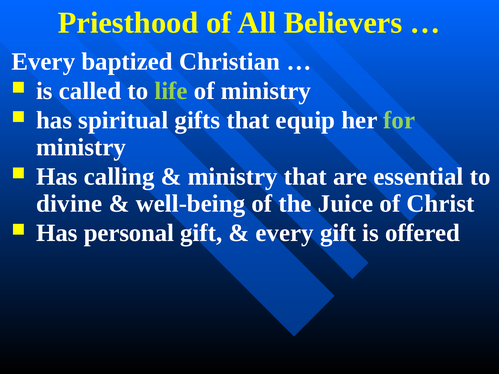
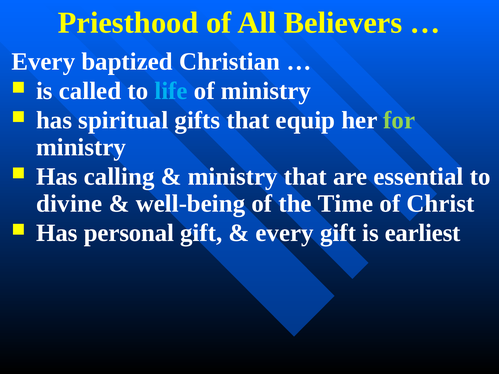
life colour: light green -> light blue (171, 91)
Juice: Juice -> Time (346, 204)
offered: offered -> earliest (423, 233)
